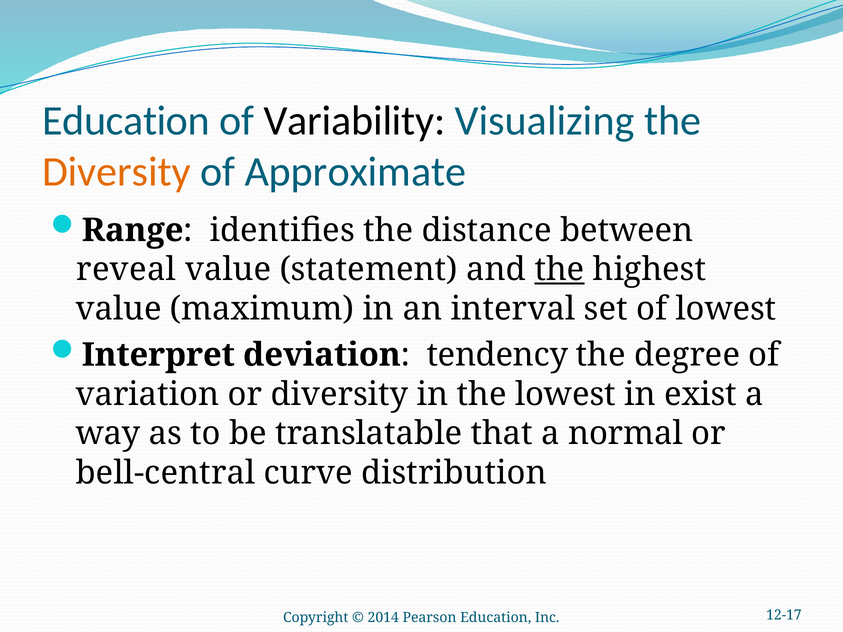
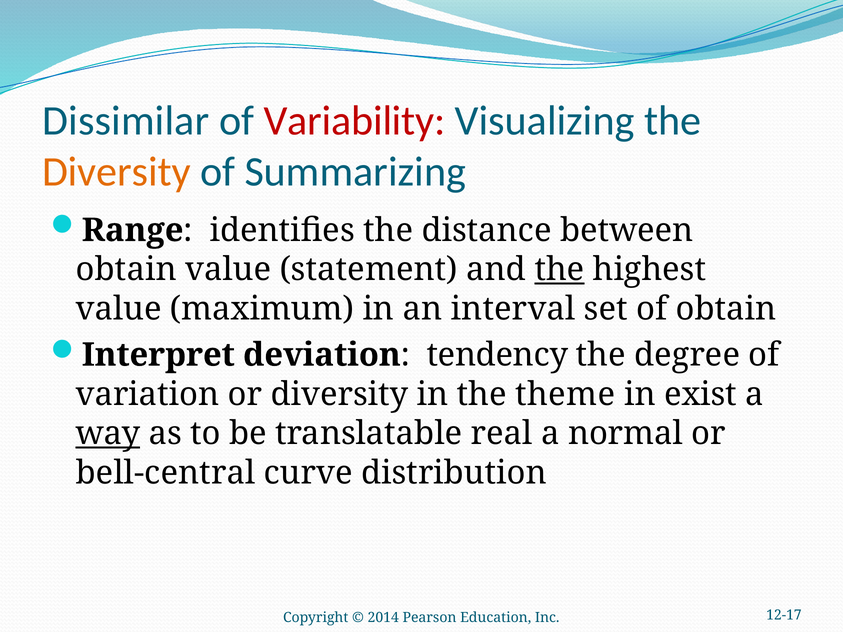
Education: Education -> Dissimilar (126, 121)
Variability colour: black -> red (355, 121)
Approximate: Approximate -> Summarizing (355, 172)
reveal: reveal -> obtain (126, 270)
of lowest: lowest -> obtain (726, 309)
the lowest: lowest -> theme (565, 394)
way underline: none -> present (108, 434)
that: that -> real (502, 434)
